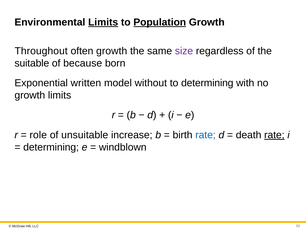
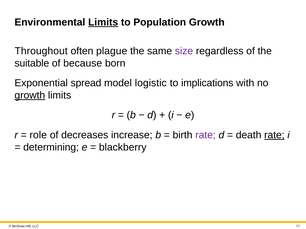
Population underline: present -> none (160, 22)
often growth: growth -> plague (112, 51)
written: written -> spread (86, 83)
without: without -> logistic (151, 83)
to determining: determining -> implications (207, 83)
growth underline: none -> present (30, 95)
unsuitable: unsuitable -> decreases (85, 135)
rate colour: blue -> purple (206, 135)
windblown: windblown -> blackberry (123, 147)
